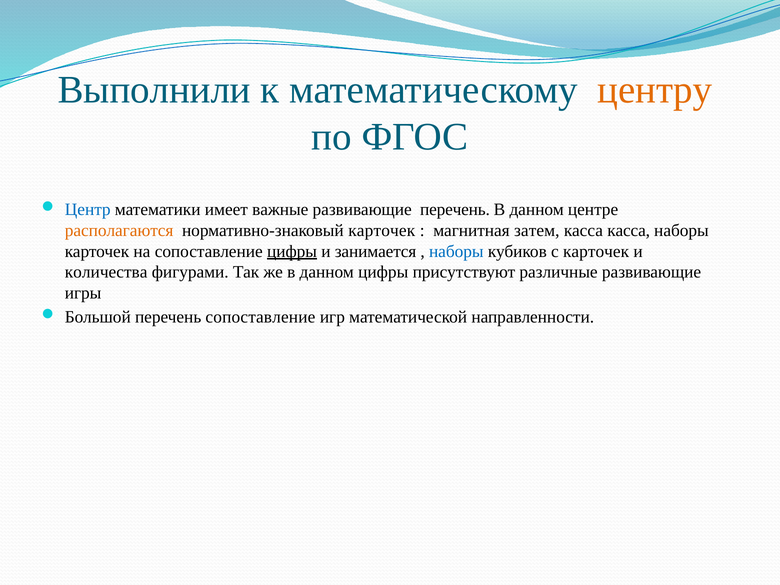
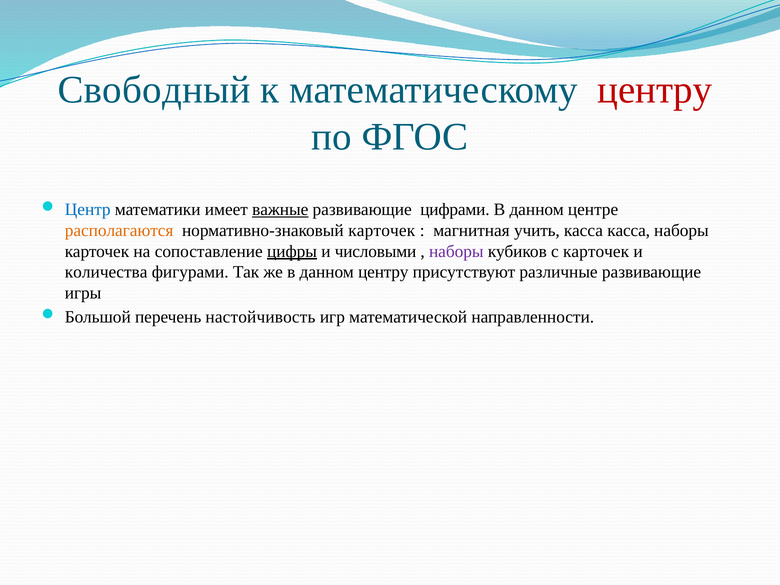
Выполнили: Выполнили -> Свободный (154, 90)
центру colour: orange -> red (655, 90)
важные underline: none -> present (280, 210)
развивающие перечень: перечень -> цифрами (455, 210)
затем: затем -> учить (537, 230)
занимается: занимается -> числовыми (376, 251)
наборы colour: blue -> purple (456, 251)
данном цифры: цифры -> центру (383, 272)
перечень сопоставление: сопоставление -> настойчивость (260, 317)
